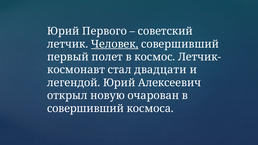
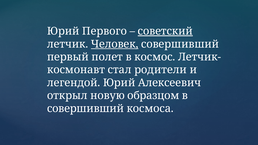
советский underline: none -> present (165, 31)
двадцати: двадцати -> родители (161, 70)
очарован: очарован -> образцом (153, 96)
